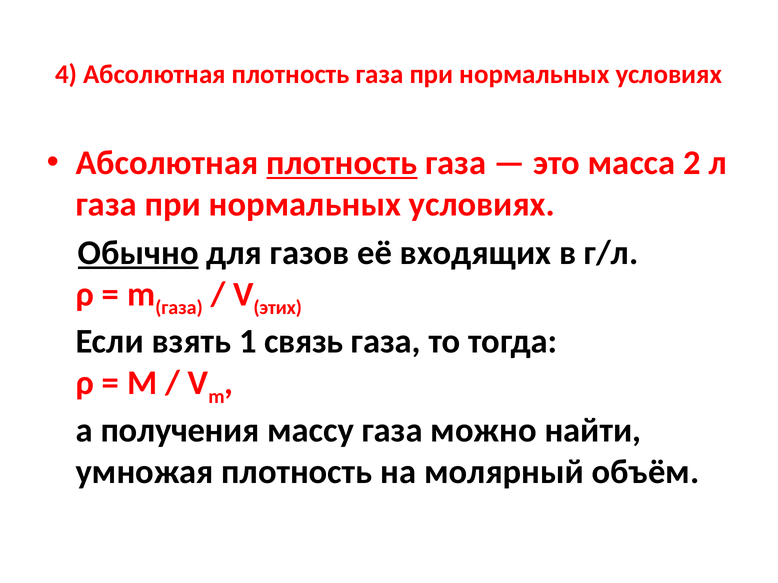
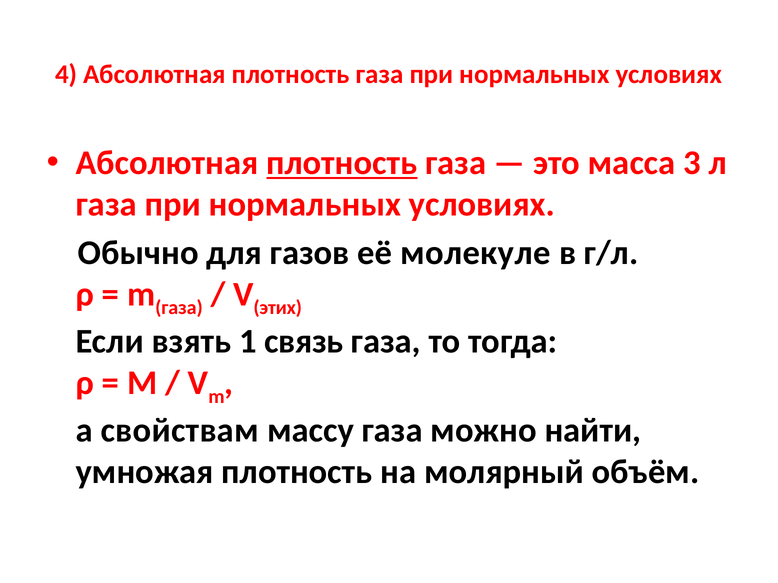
2: 2 -> 3 (692, 163)
Обычно underline: present -> none (138, 253)
входящих: входящих -> молекуле (475, 253)
получения: получения -> свойствам (180, 431)
